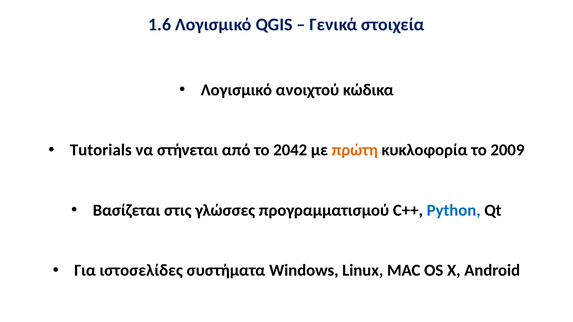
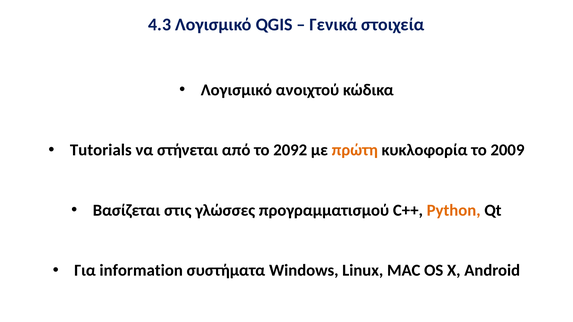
1.6: 1.6 -> 4.3 (160, 25)
2042: 2042 -> 2092 (290, 150)
Python colour: blue -> orange (454, 210)
ιστοσελίδες: ιστοσελίδες -> information (141, 271)
